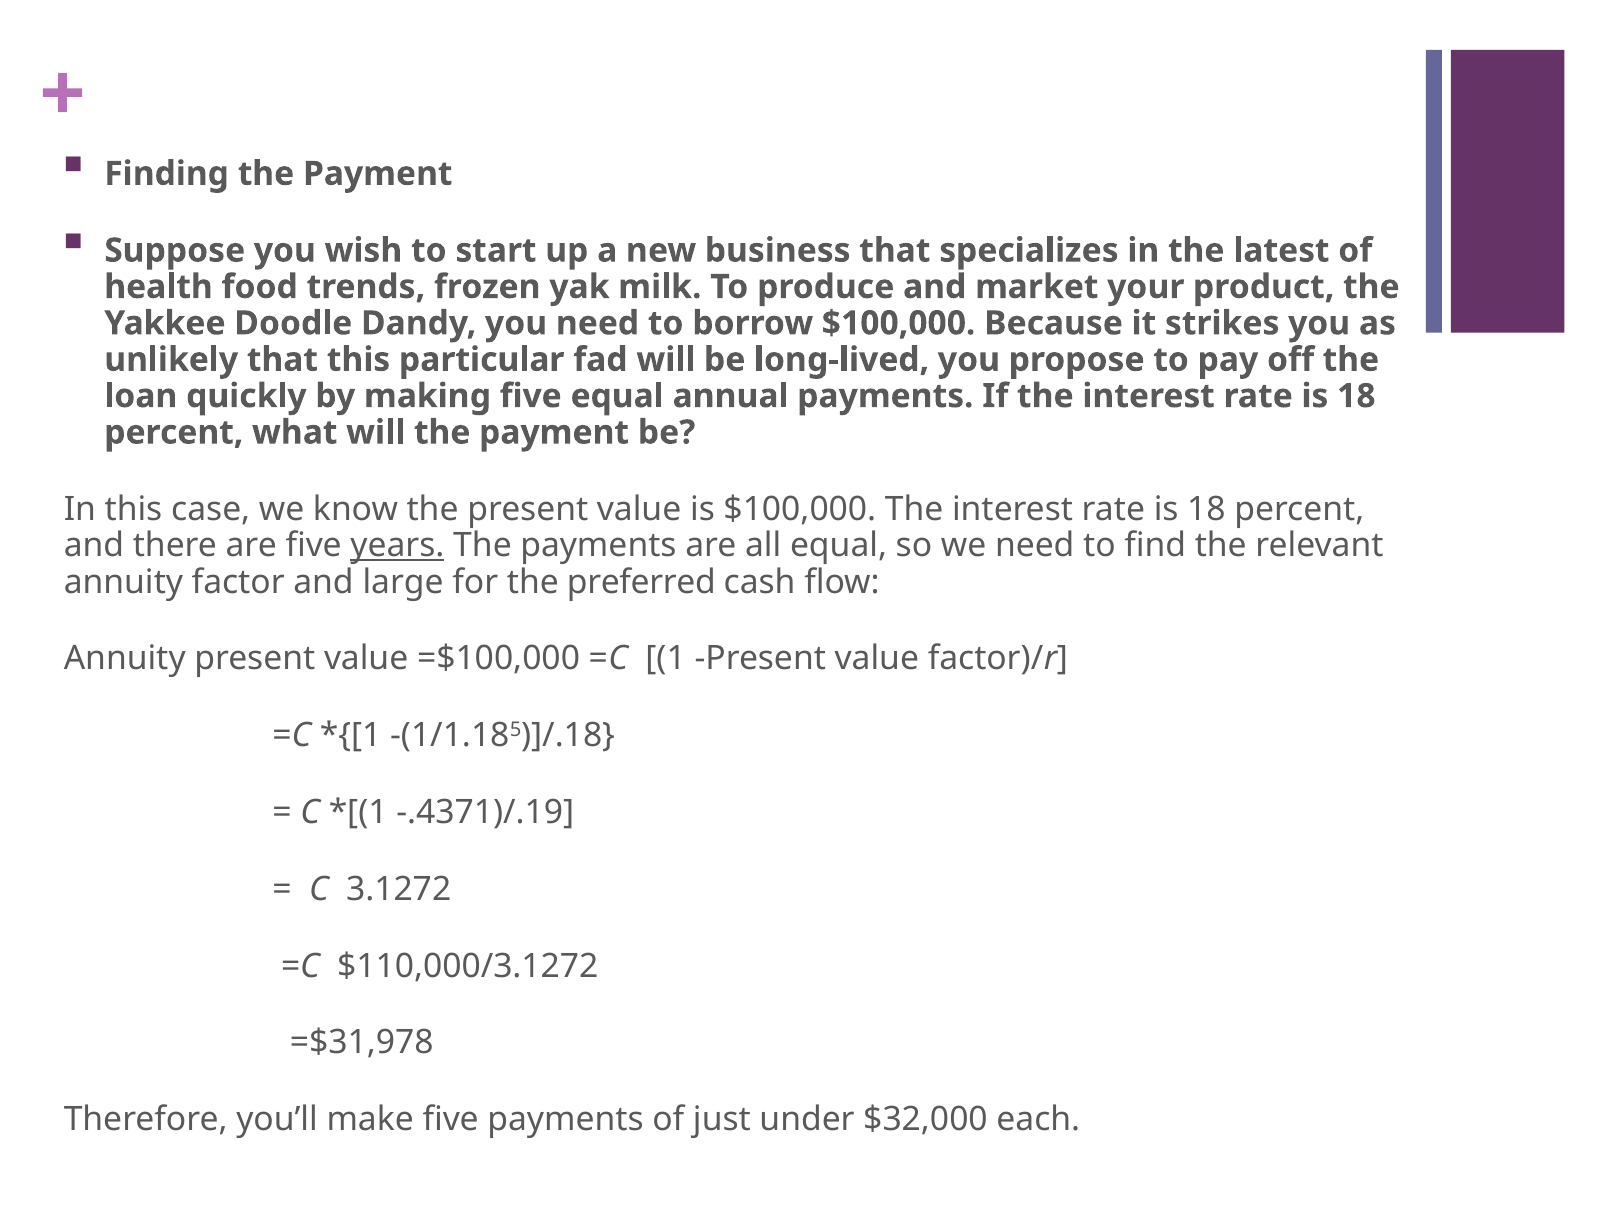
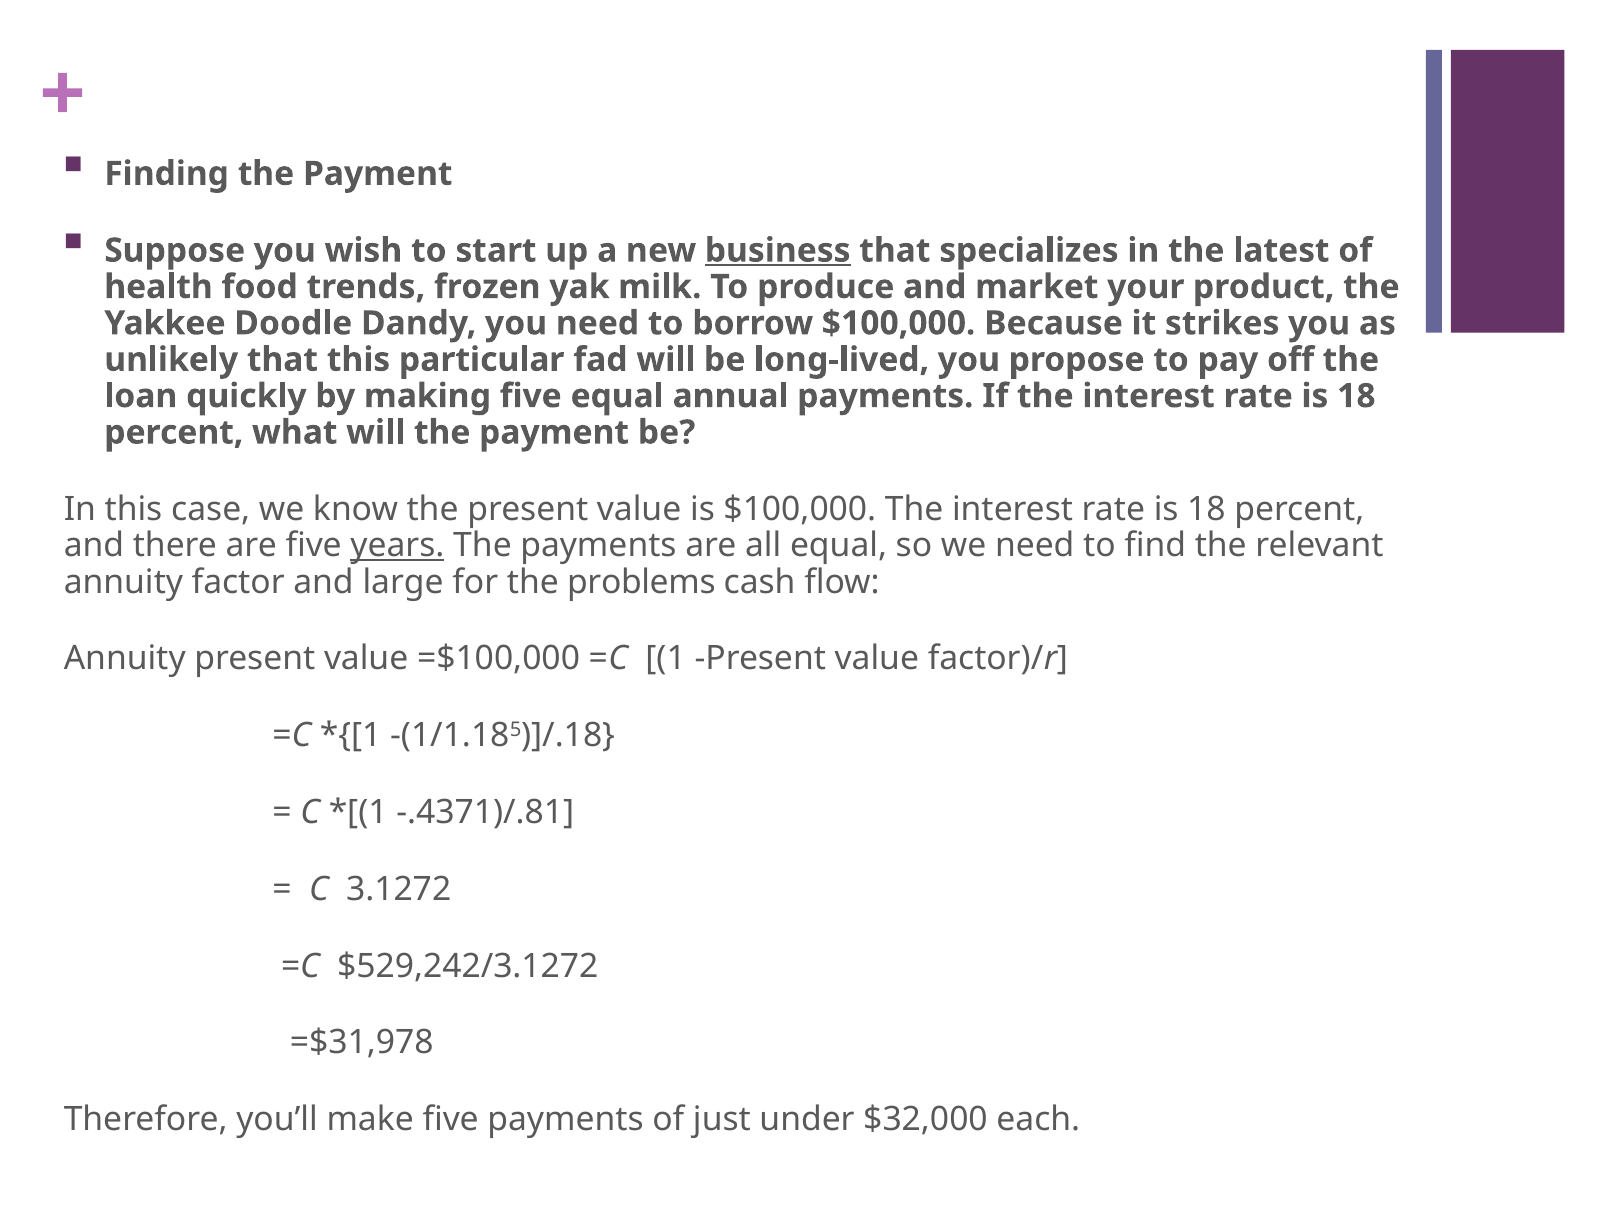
business underline: none -> present (778, 251)
preferred: preferred -> problems (641, 582)
-.4371)/.19: -.4371)/.19 -> -.4371)/.81 (485, 812)
$110,000/3.1272: $110,000/3.1272 -> $529,242/3.1272 (468, 966)
